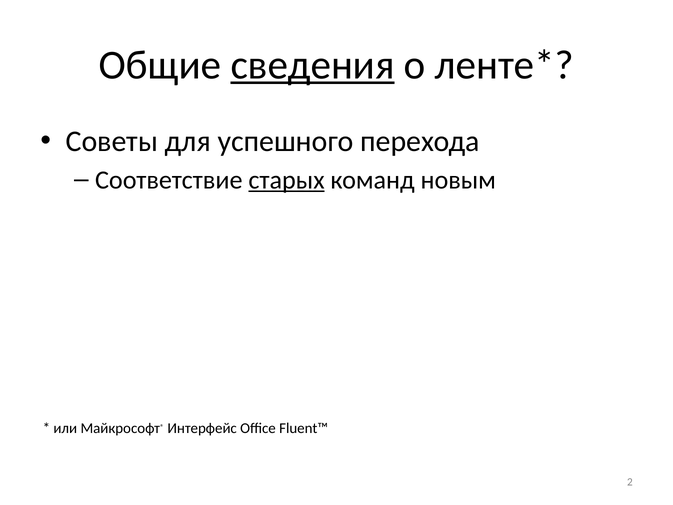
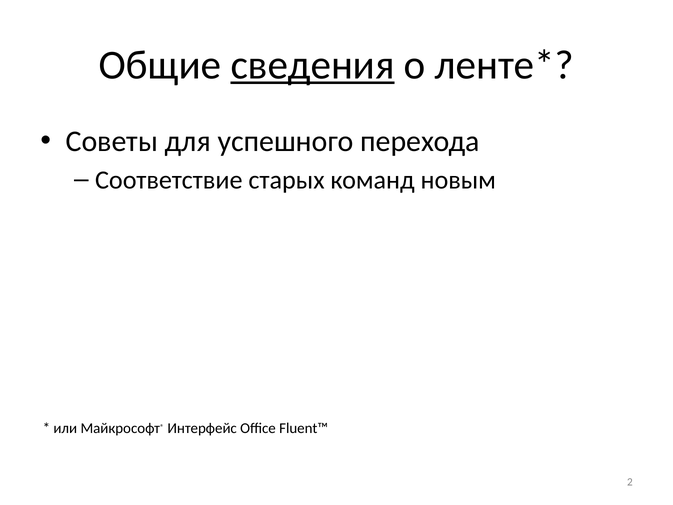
старых underline: present -> none (287, 180)
